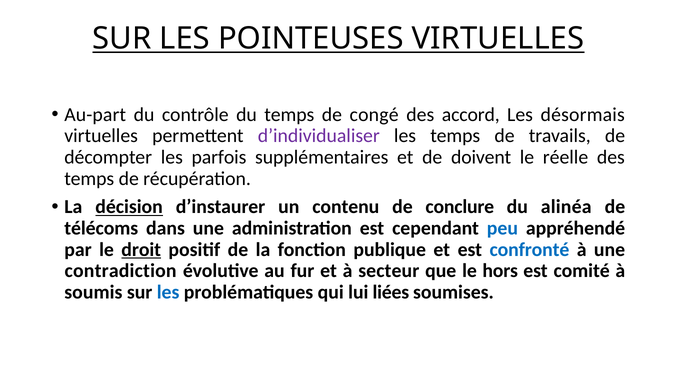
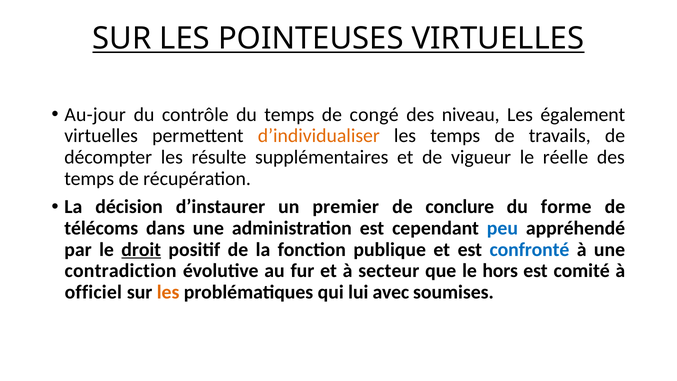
Au-part: Au-part -> Au-jour (95, 114)
accord: accord -> niveau (471, 114)
désormais: désormais -> également (583, 114)
d’individualiser colour: purple -> orange (319, 136)
parfois: parfois -> résulte (219, 157)
doivent: doivent -> vigueur (481, 157)
décision underline: present -> none (129, 207)
contenu: contenu -> premier (346, 207)
alinéa: alinéa -> forme (566, 207)
soumis: soumis -> officiel (93, 292)
les colour: blue -> orange (168, 292)
liées: liées -> avec (391, 292)
